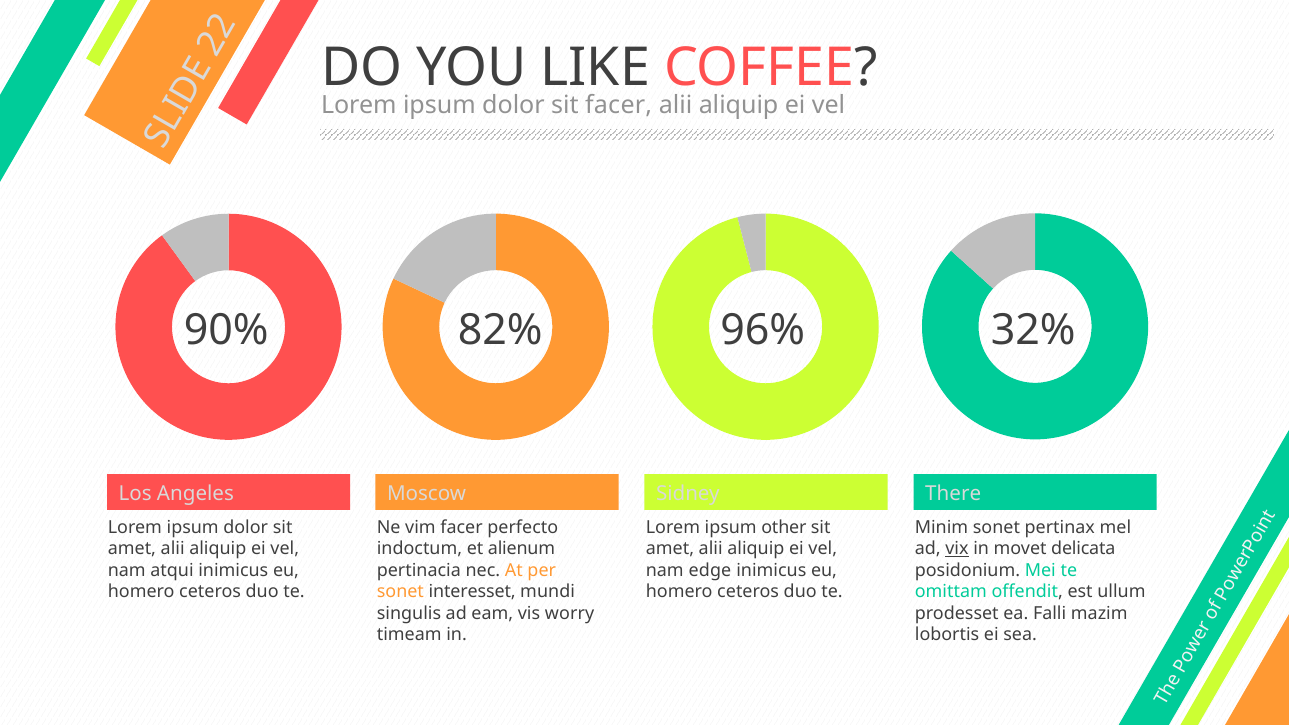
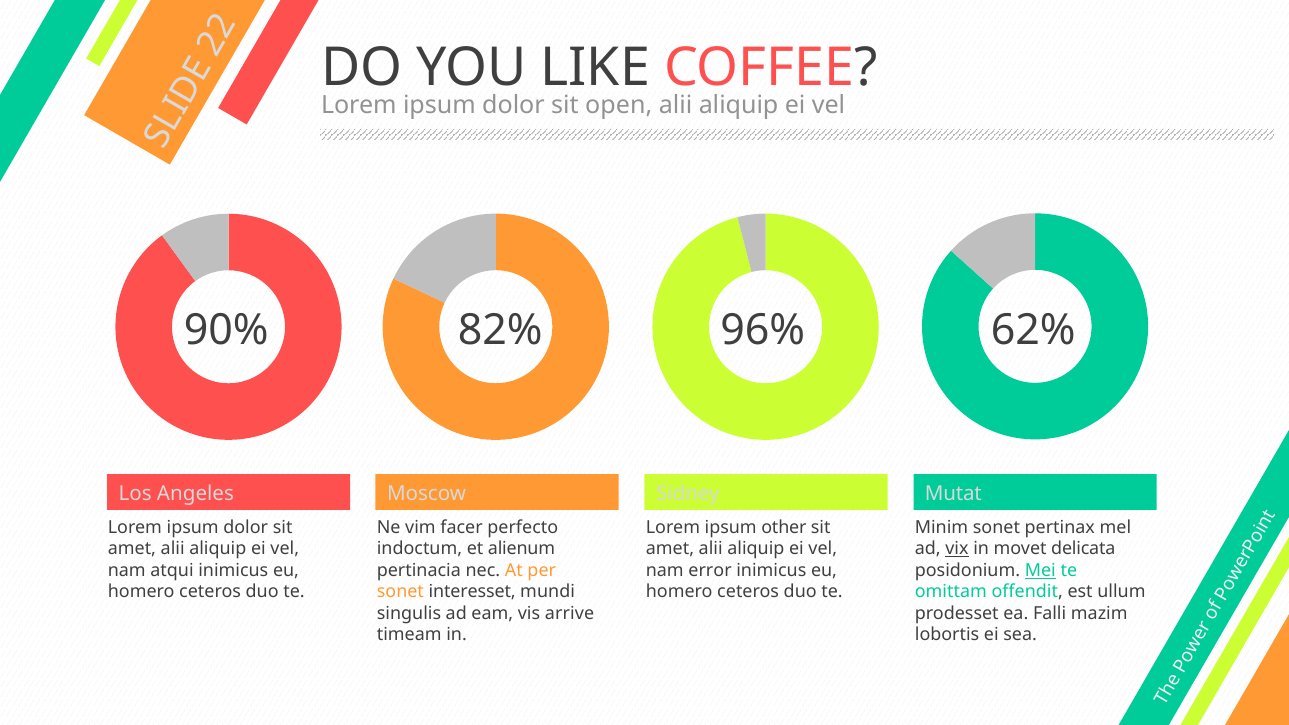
sit facer: facer -> open (619, 106)
32%: 32% -> 62% (1033, 331)
There: There -> Mutat (953, 494)
Mei underline: none -> present (1040, 571)
edge: edge -> error (710, 571)
worry: worry -> arrive (570, 614)
